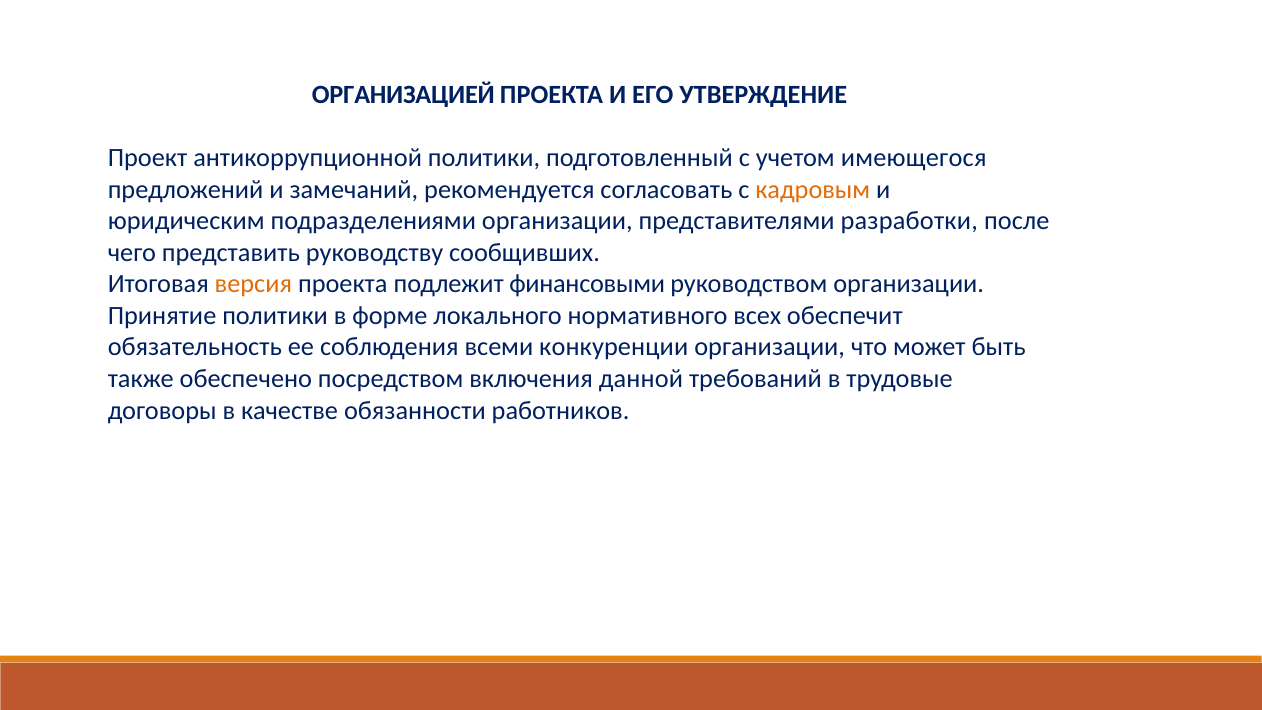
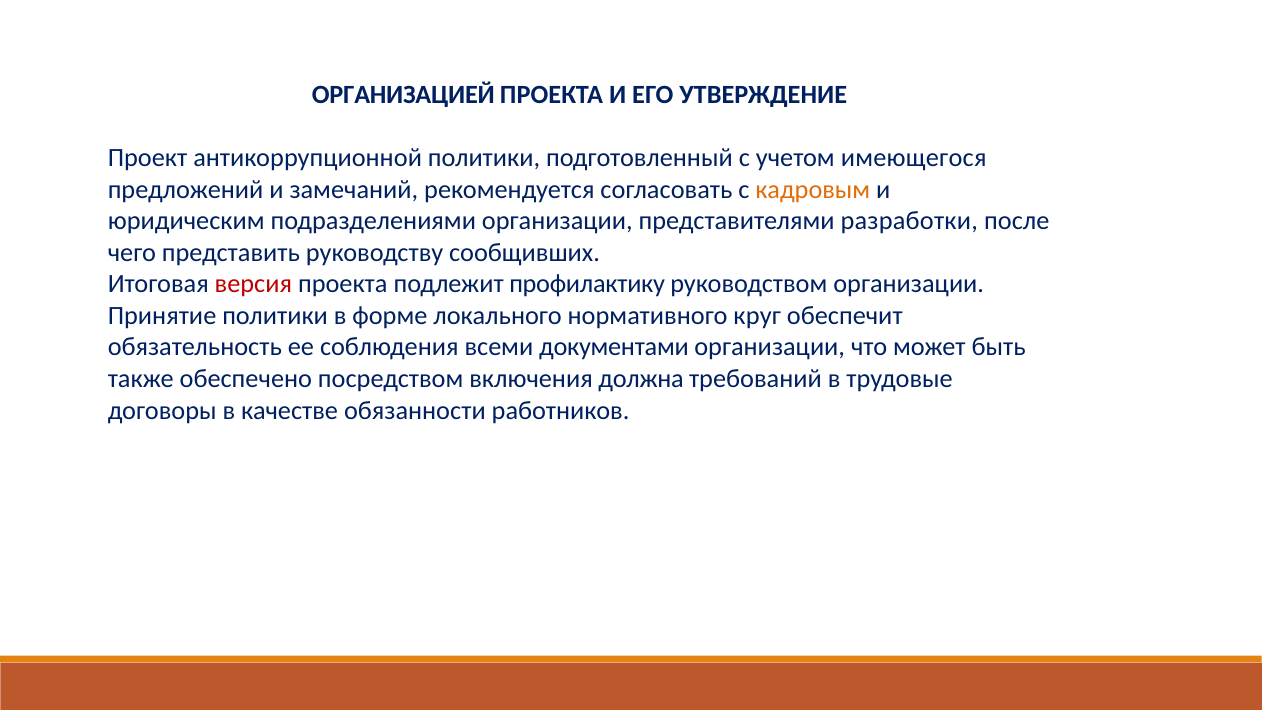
версия colour: orange -> red (253, 284)
финансовыми: финансовыми -> профилактику (587, 284)
всех: всех -> круг (757, 316)
конкуренции: конкуренции -> документами (614, 347)
данной: данной -> должна (641, 379)
